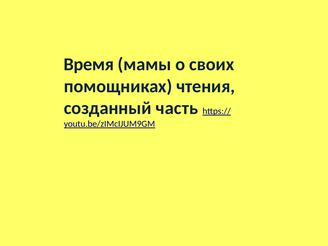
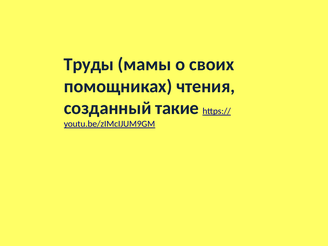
Время: Время -> Труды (89, 64)
часть: часть -> такие (177, 108)
